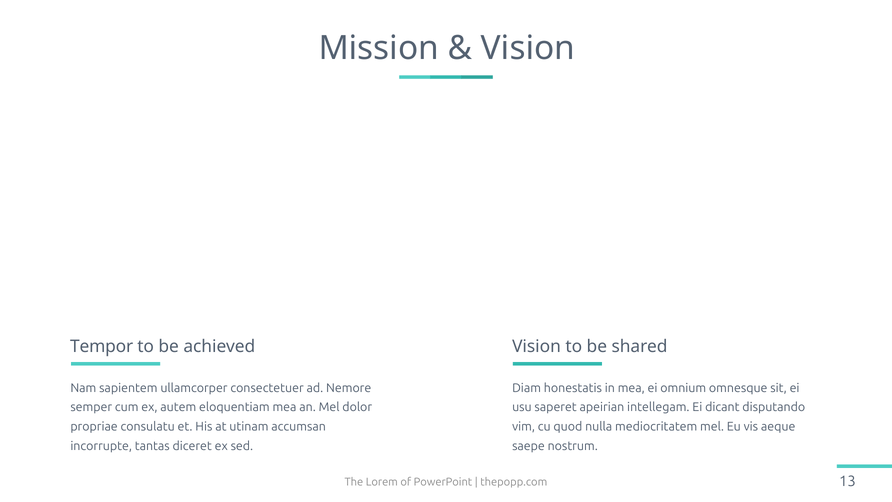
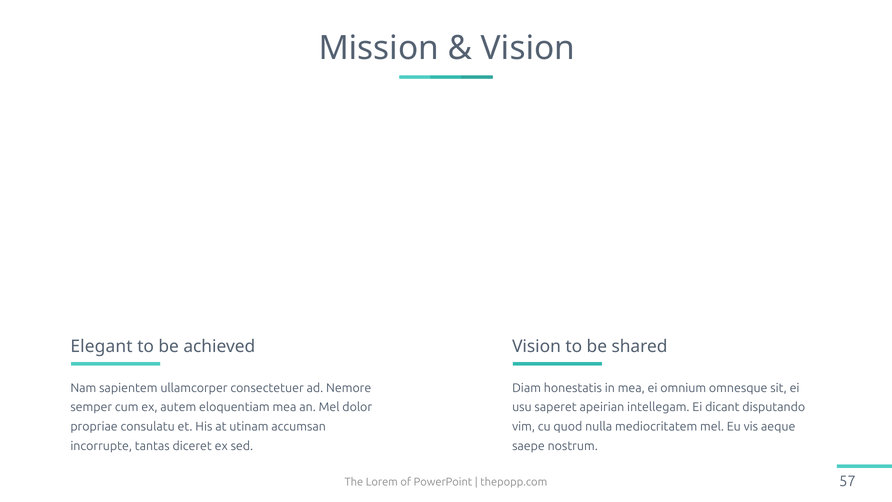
Tempor: Tempor -> Elegant (101, 346)
13: 13 -> 57 (847, 481)
